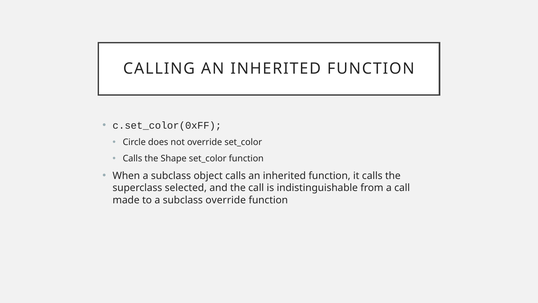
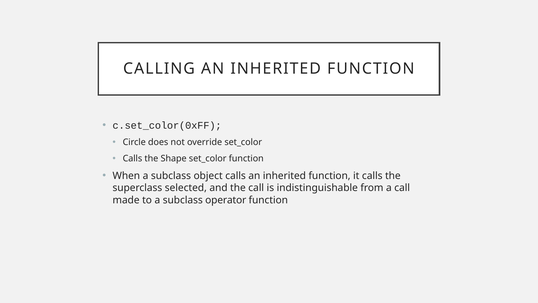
subclass override: override -> operator (226, 200)
